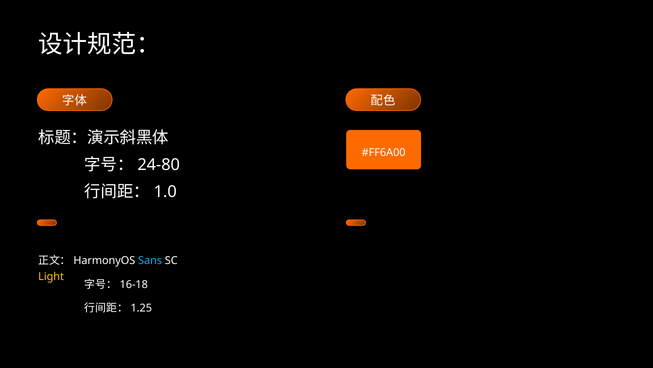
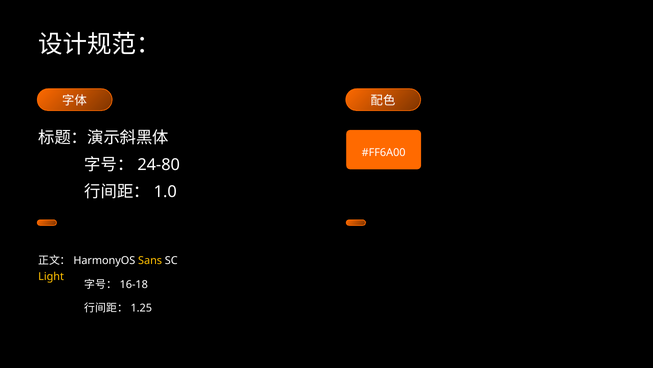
Sans colour: light blue -> yellow (150, 260)
